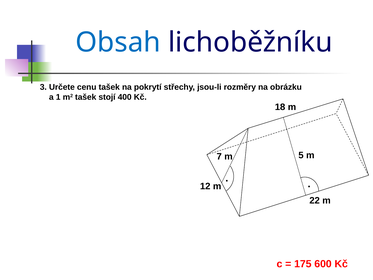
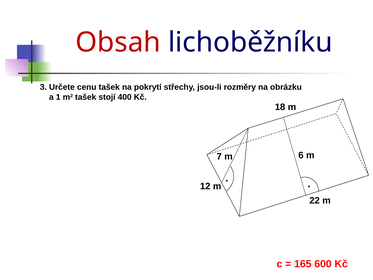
Obsah colour: blue -> red (118, 42)
5: 5 -> 6 (301, 155)
175: 175 -> 165 (303, 264)
